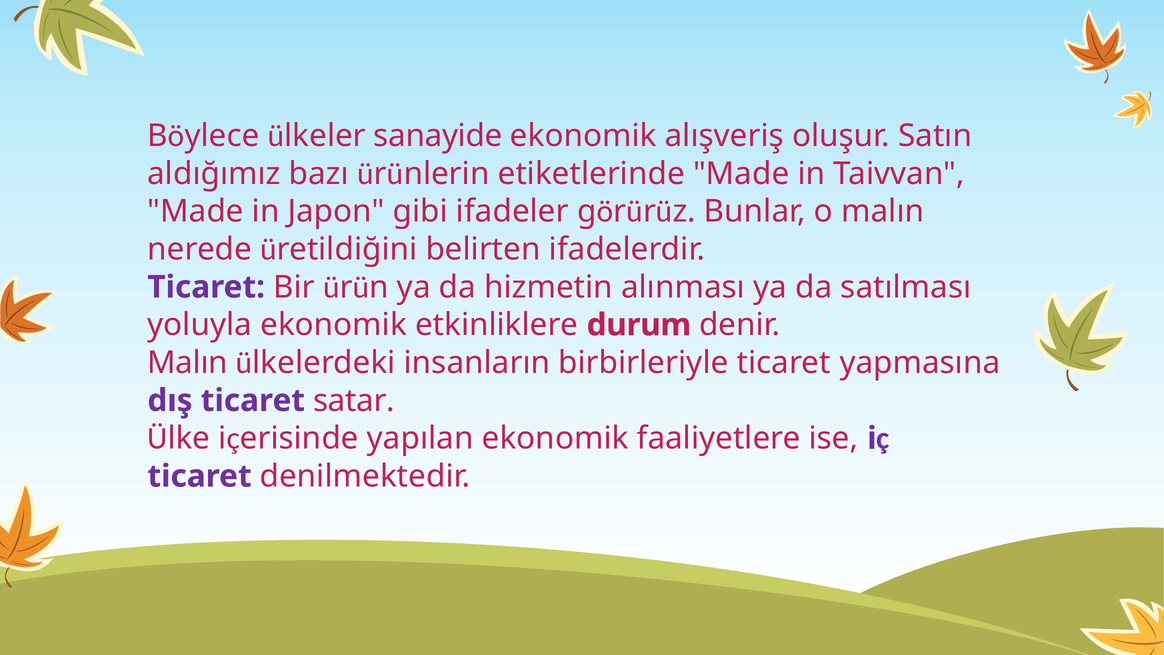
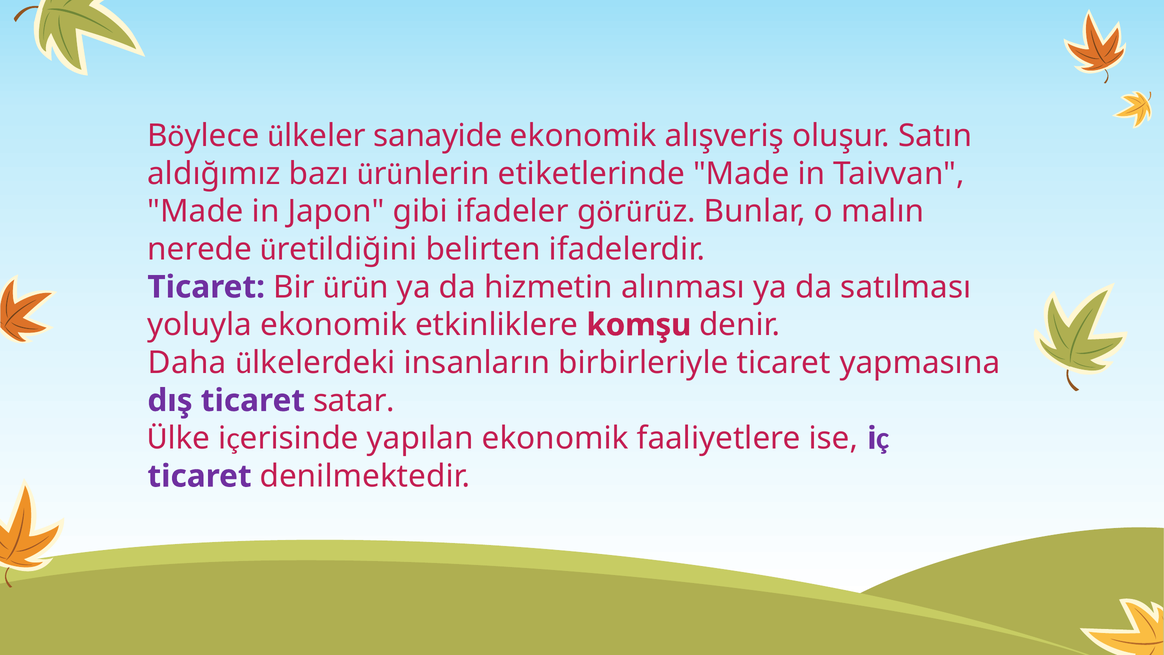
durum: durum -> komşu (639, 325)
Malın: Malın -> Daha (187, 363)
